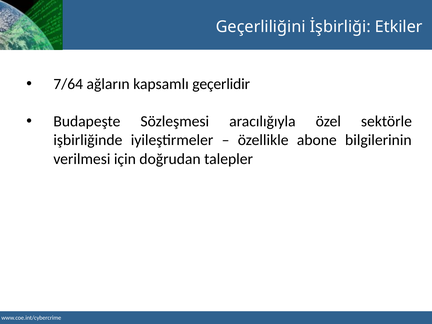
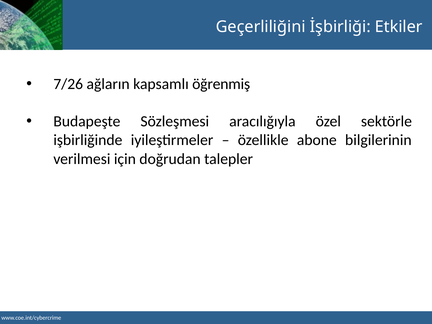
7/64: 7/64 -> 7/26 (68, 84)
geçerlidir: geçerlidir -> öğrenmiş (221, 84)
